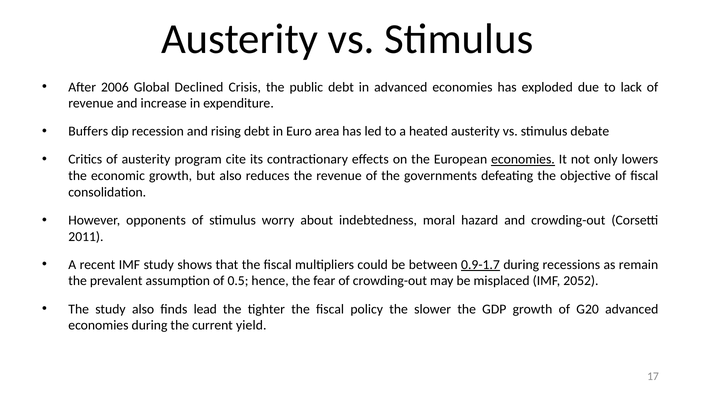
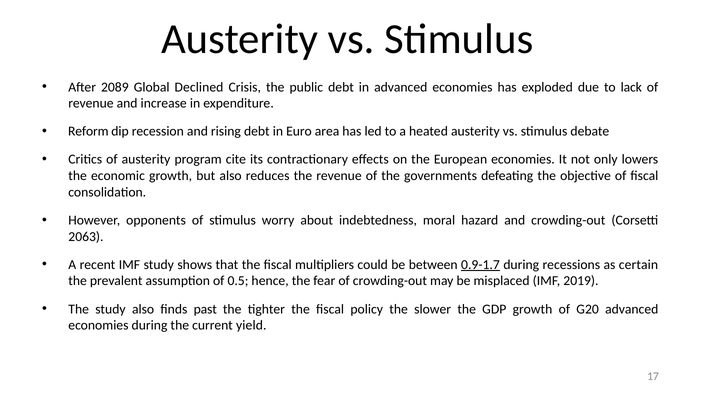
2006: 2006 -> 2089 (115, 87)
Buffers: Buffers -> Reform (88, 132)
economies underline: present -> none (523, 160)
2011: 2011 -> 2063 (86, 237)
remain: remain -> certain (638, 265)
2052: 2052 -> 2019 (581, 281)
lead: lead -> past (205, 309)
